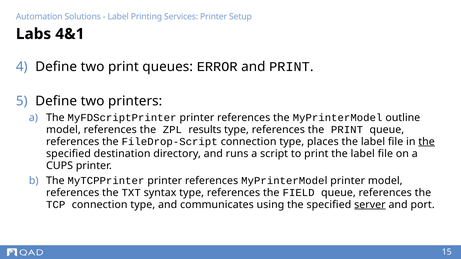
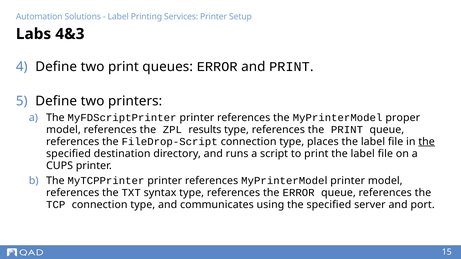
4&1: 4&1 -> 4&3 (70, 34)
outline: outline -> proper (403, 118)
the FIELD: FIELD -> ERROR (299, 193)
server underline: present -> none (370, 205)
